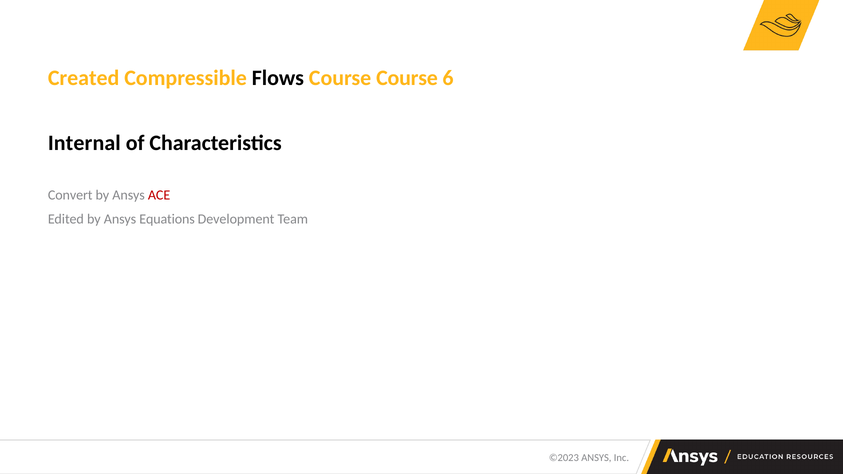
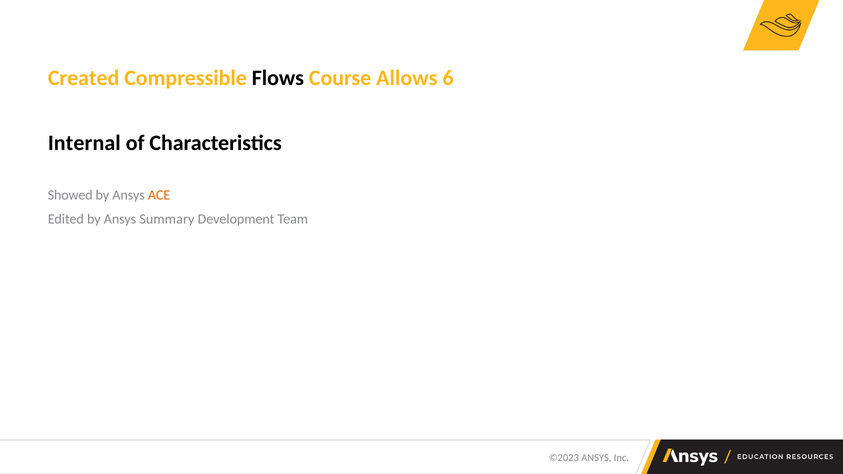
Course Course: Course -> Allows (407, 78)
Convert: Convert -> Showed (70, 195)
ACE colour: red -> orange (159, 195)
Equations: Equations -> Summary (167, 219)
